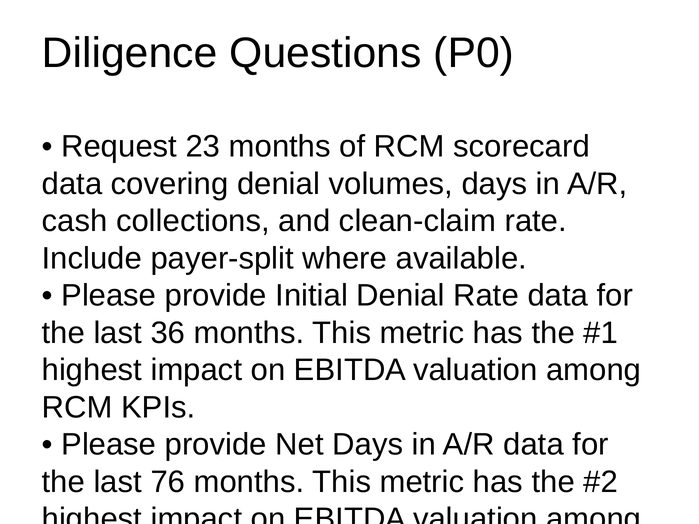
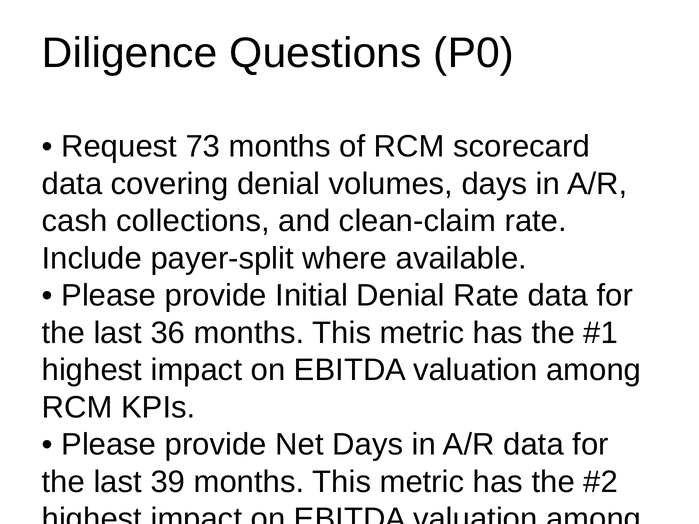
23: 23 -> 73 (203, 147)
76: 76 -> 39 (168, 482)
